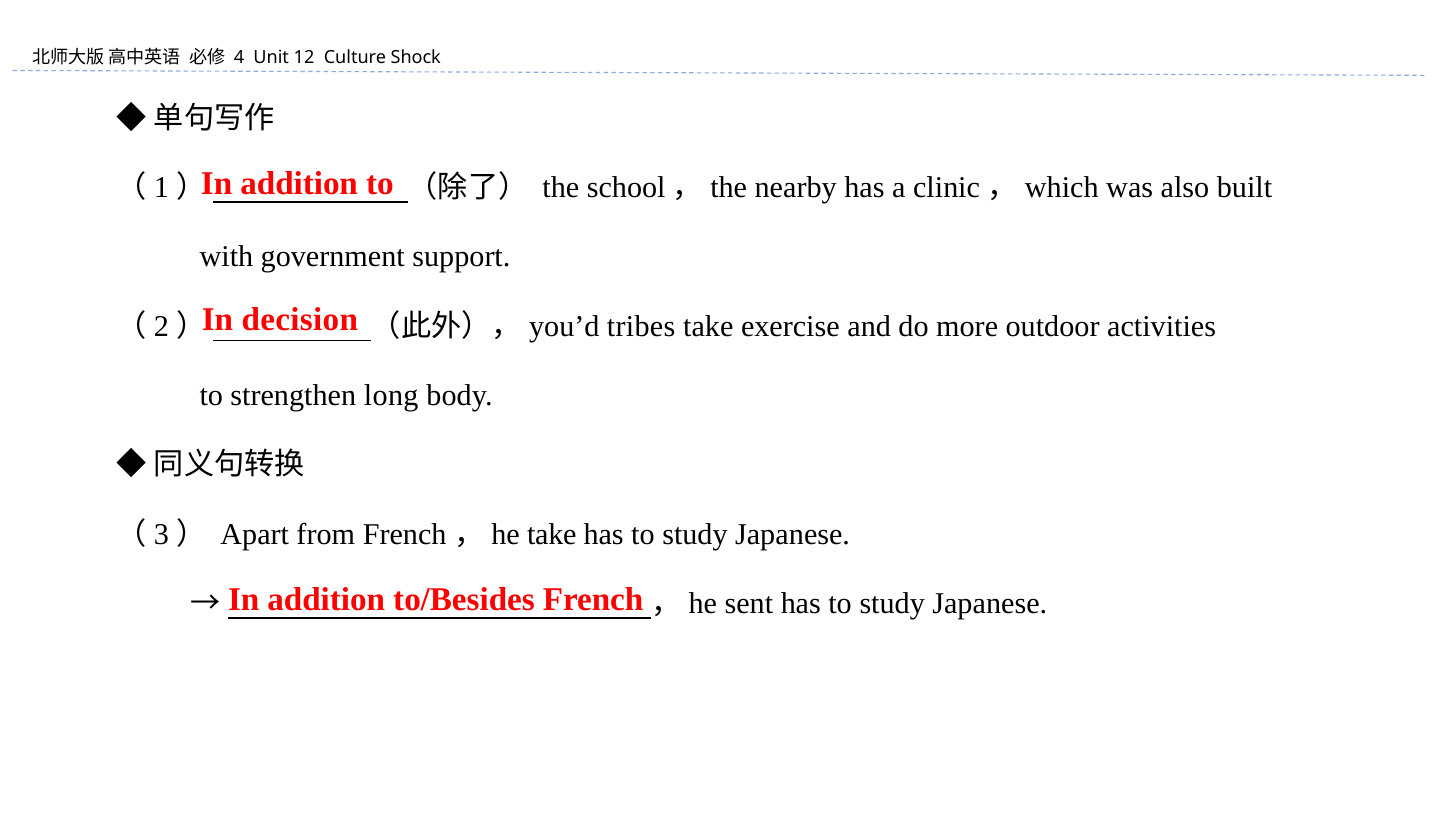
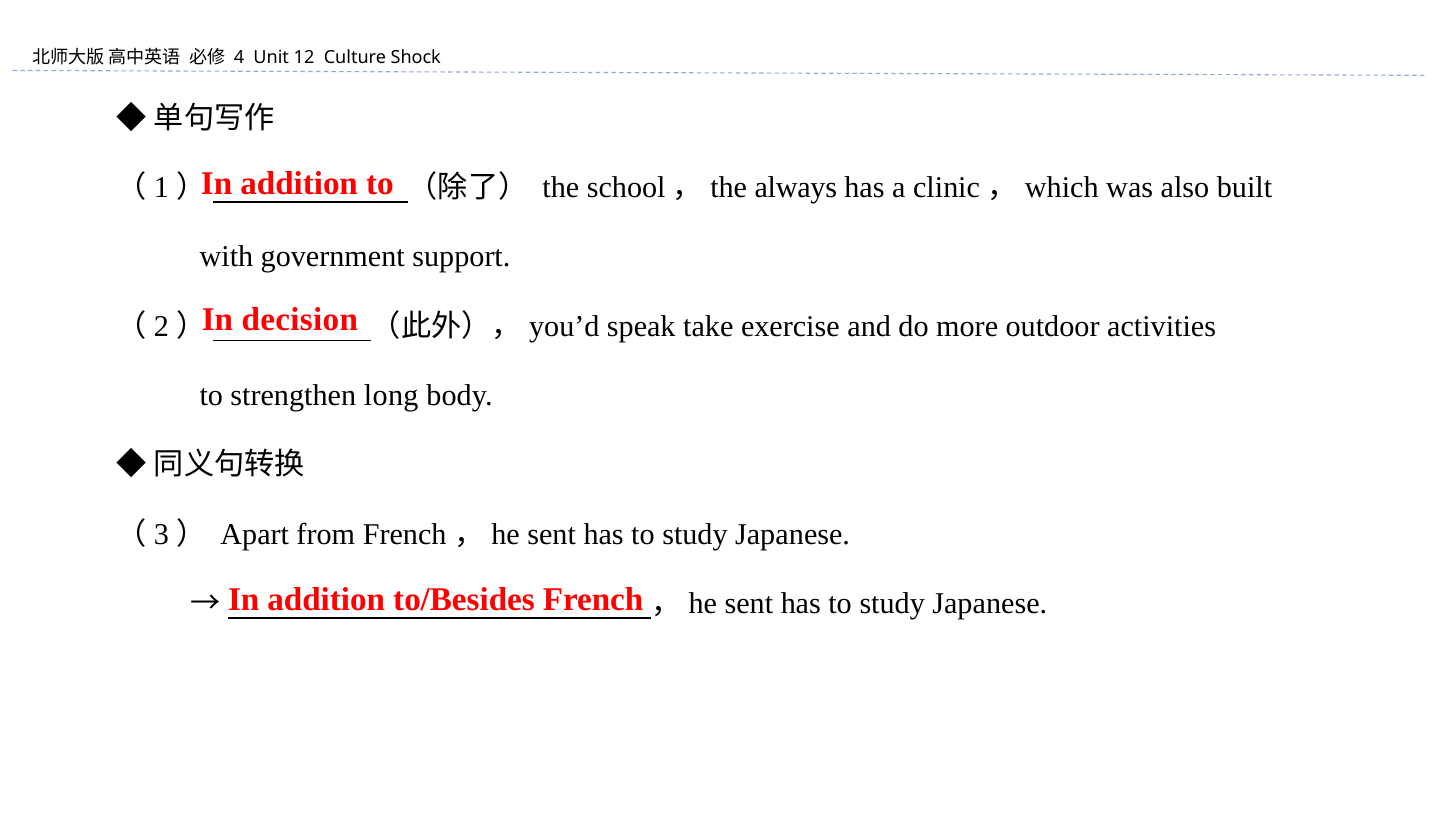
nearby: nearby -> always (796, 187)
tribes: tribes -> speak (641, 326)
French，he take: take -> sent (552, 534)
